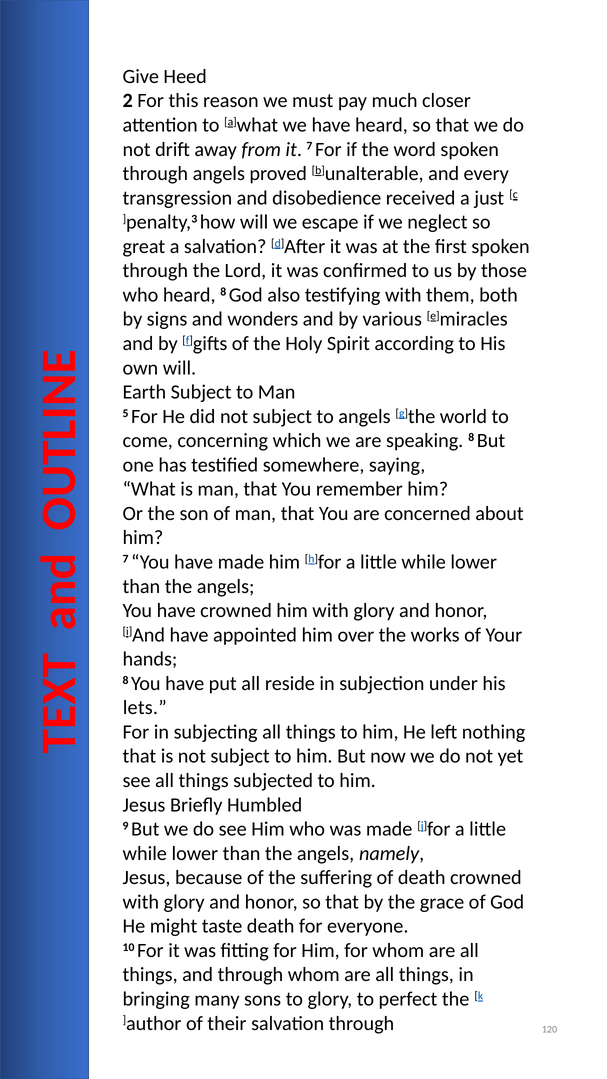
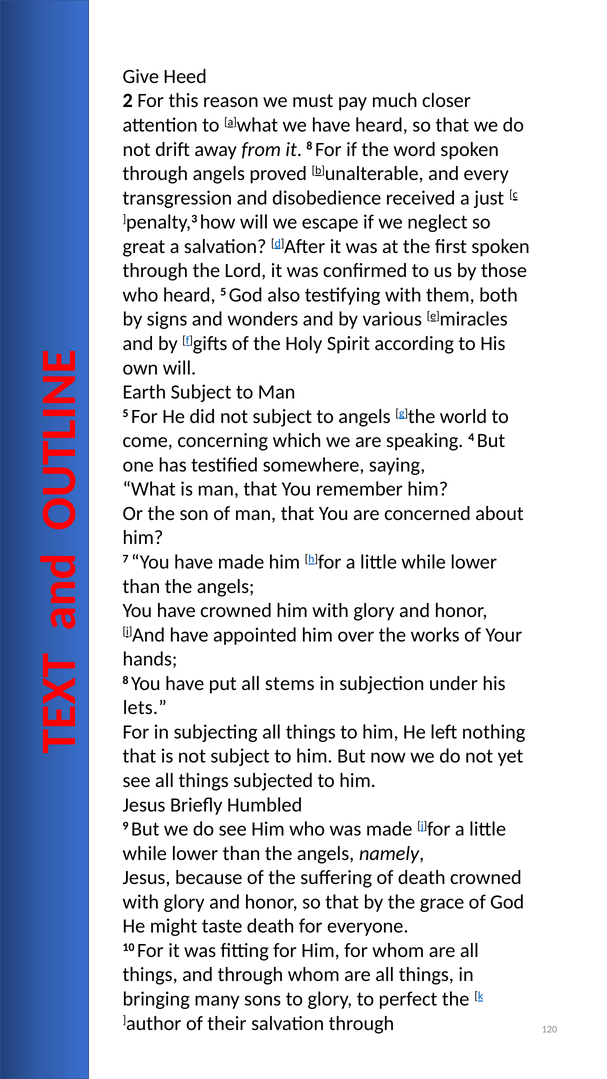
it 7: 7 -> 8 (309, 146)
heard 8: 8 -> 5 (223, 292)
speaking 8: 8 -> 4 (471, 437)
reside: reside -> stems (290, 684)
